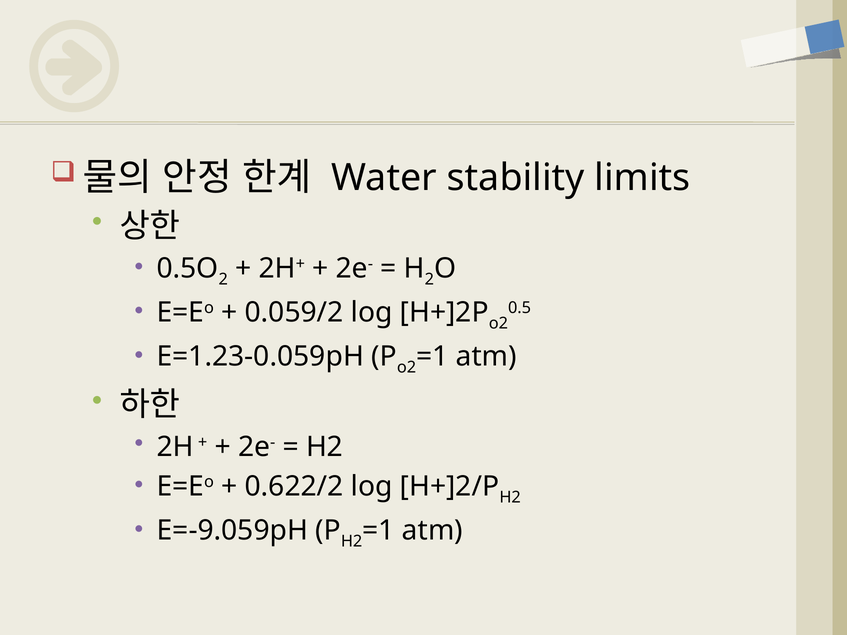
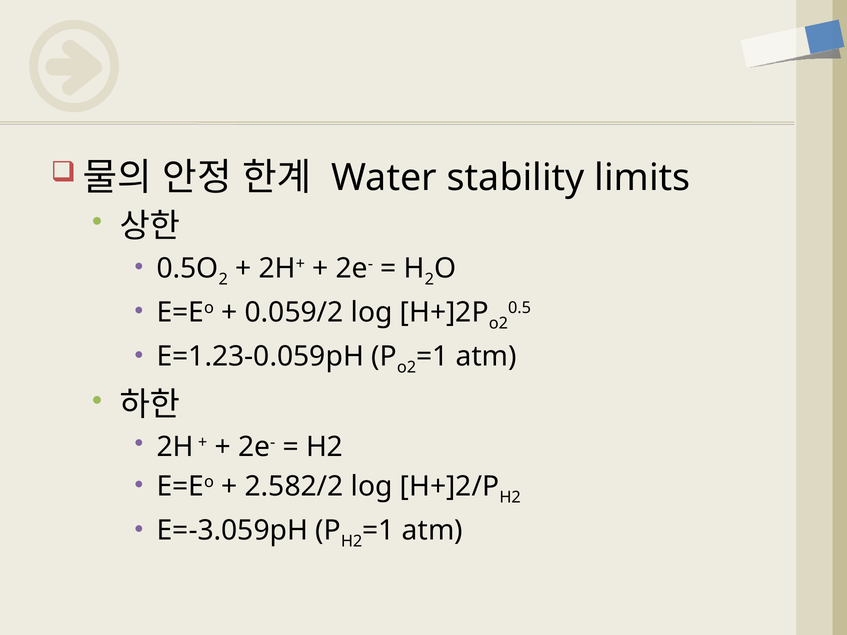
0.622/2: 0.622/2 -> 2.582/2 (294, 487)
E=-9.059pH: E=-9.059pH -> E=-3.059pH (232, 531)
